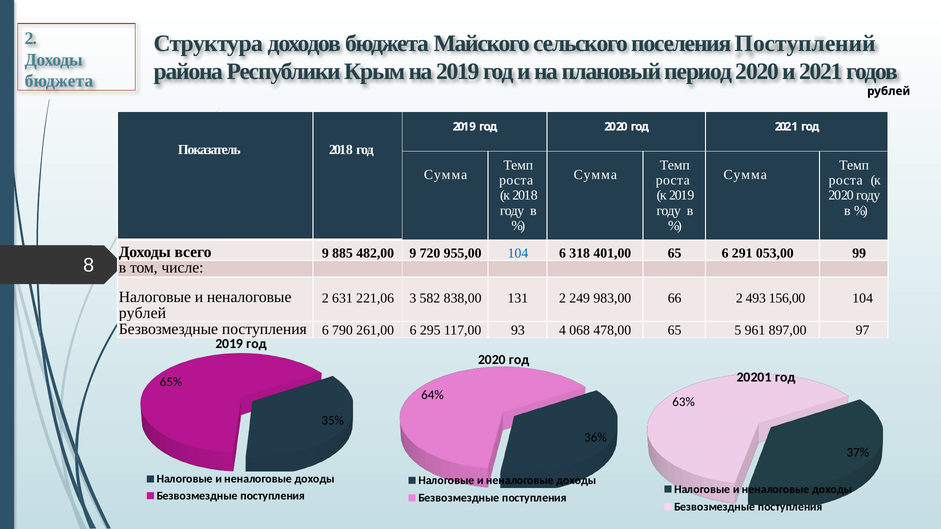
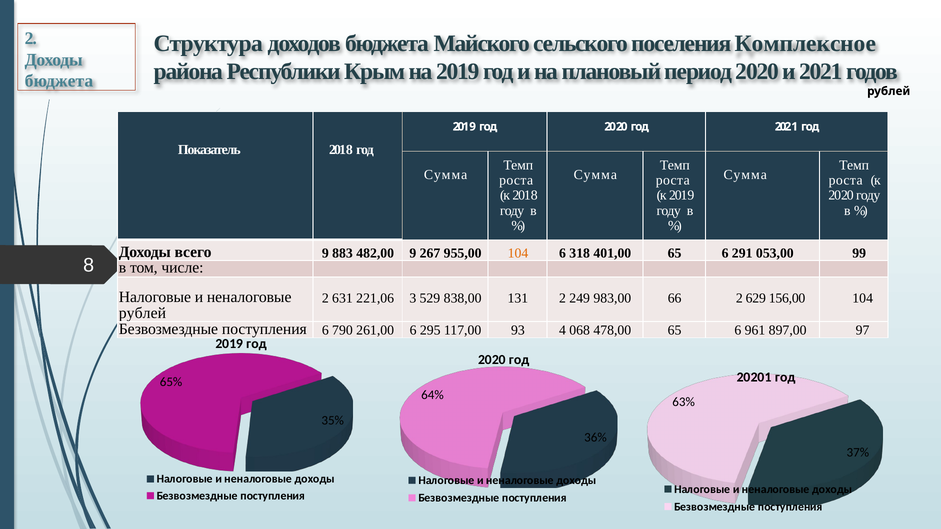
Поступлений: Поступлений -> Комплексное (805, 43)
885: 885 -> 883 (342, 253)
720: 720 -> 267 (430, 253)
104 colour: blue -> orange (518, 253)
582: 582 -> 529 (430, 298)
493: 493 -> 629 (756, 298)
478,00 65 5: 5 -> 6 (738, 330)
